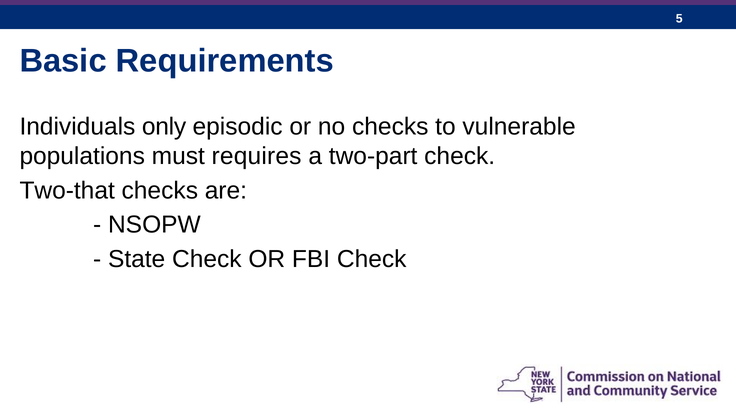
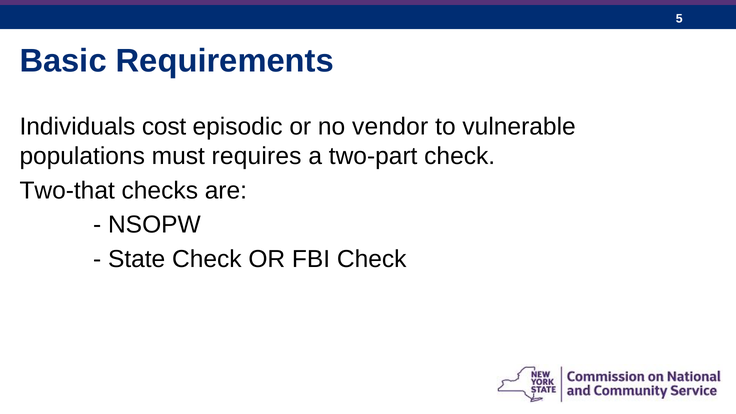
only: only -> cost (164, 127)
no checks: checks -> vendor (390, 127)
